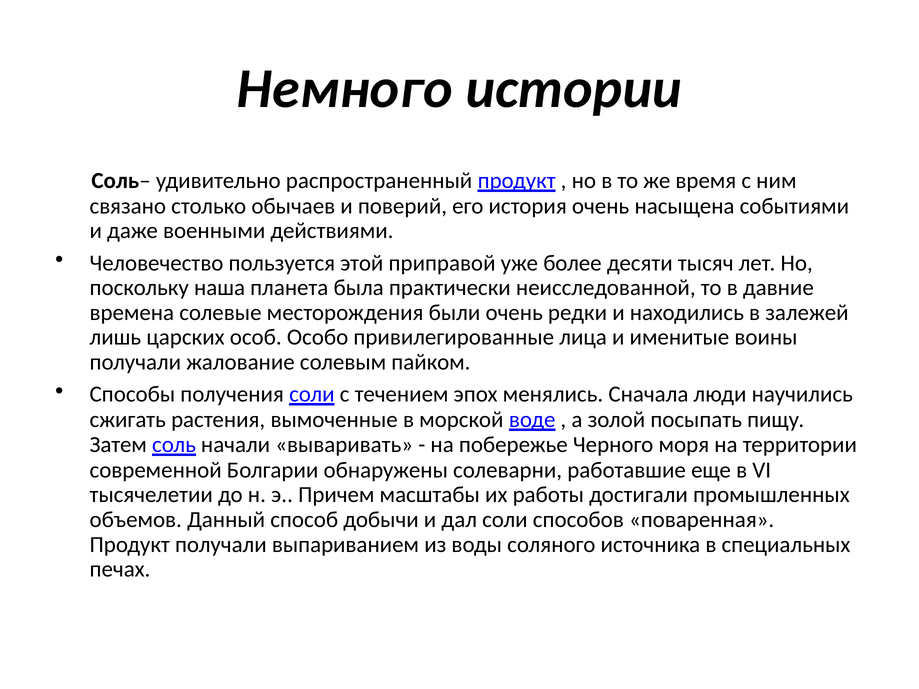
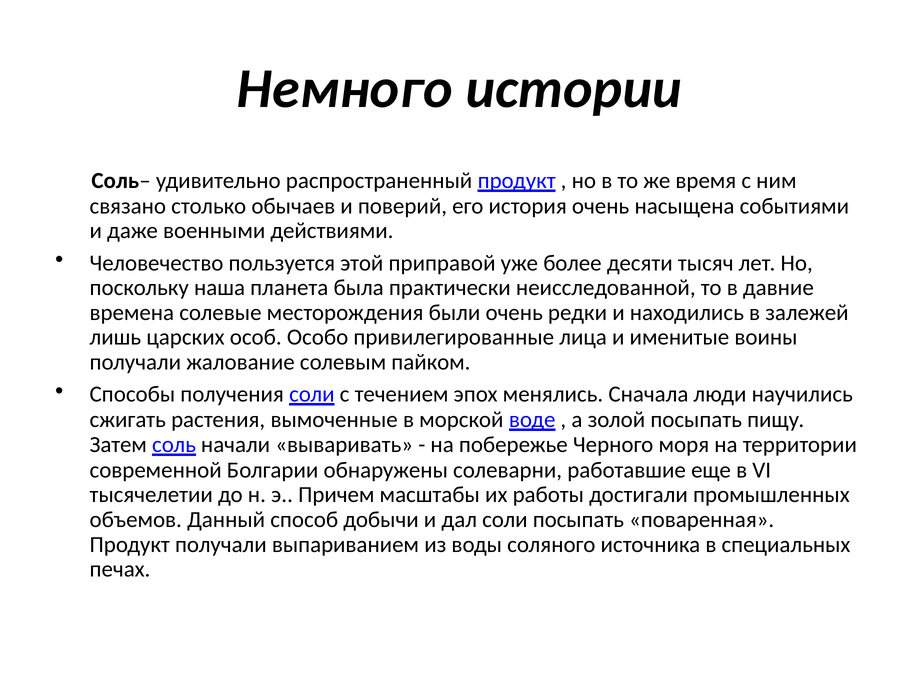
соли способов: способов -> посыпать (578, 520)
